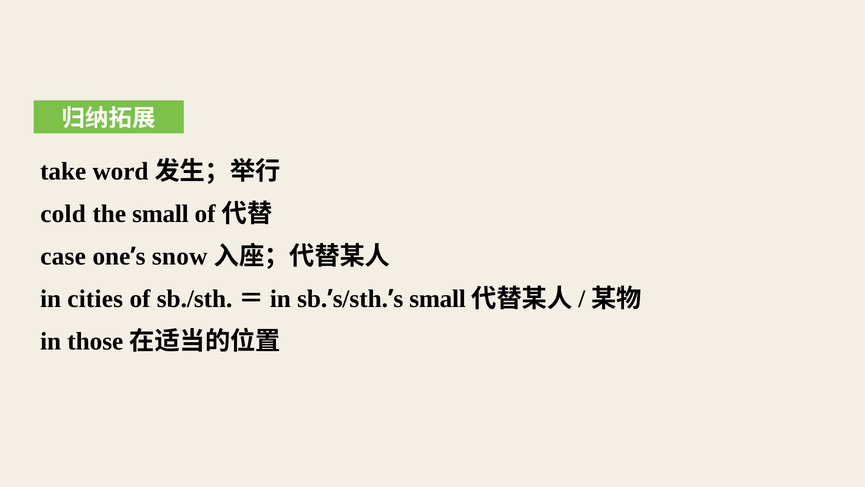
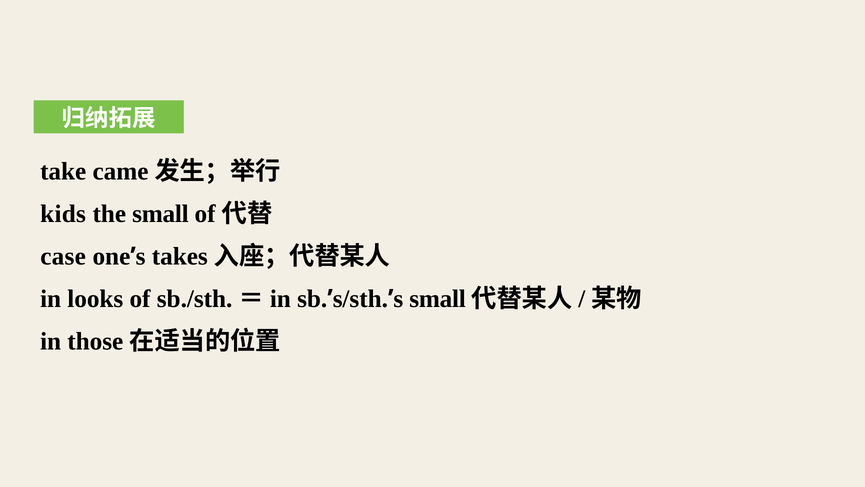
word: word -> came (120, 171)
cold: cold -> kids (63, 214)
snow: snow -> takes (180, 256)
cities: cities -> looks (95, 299)
